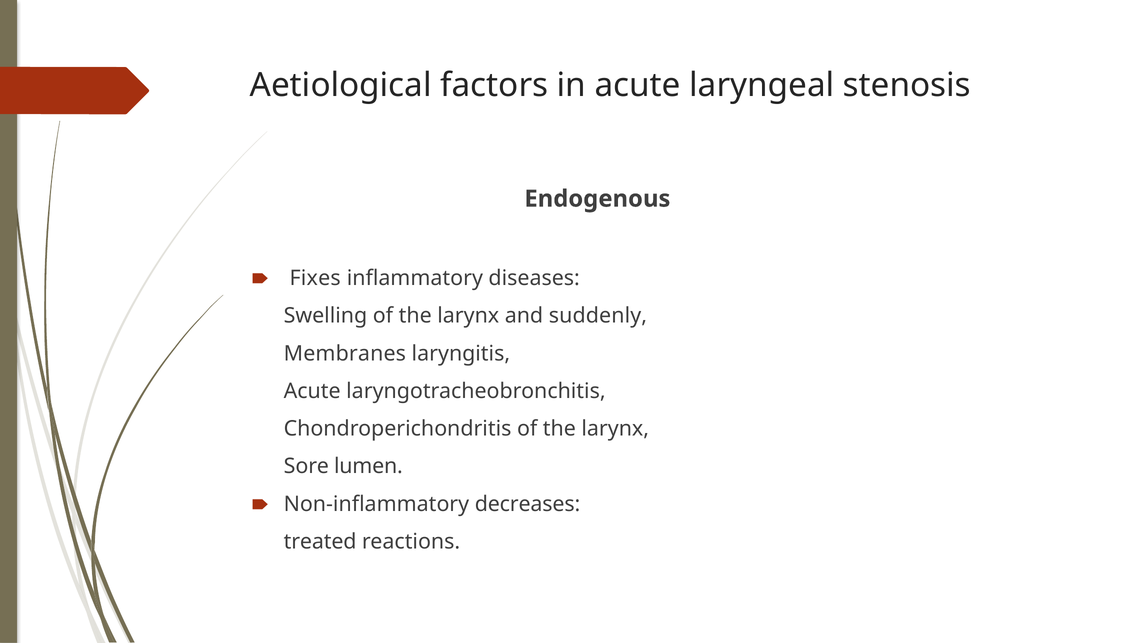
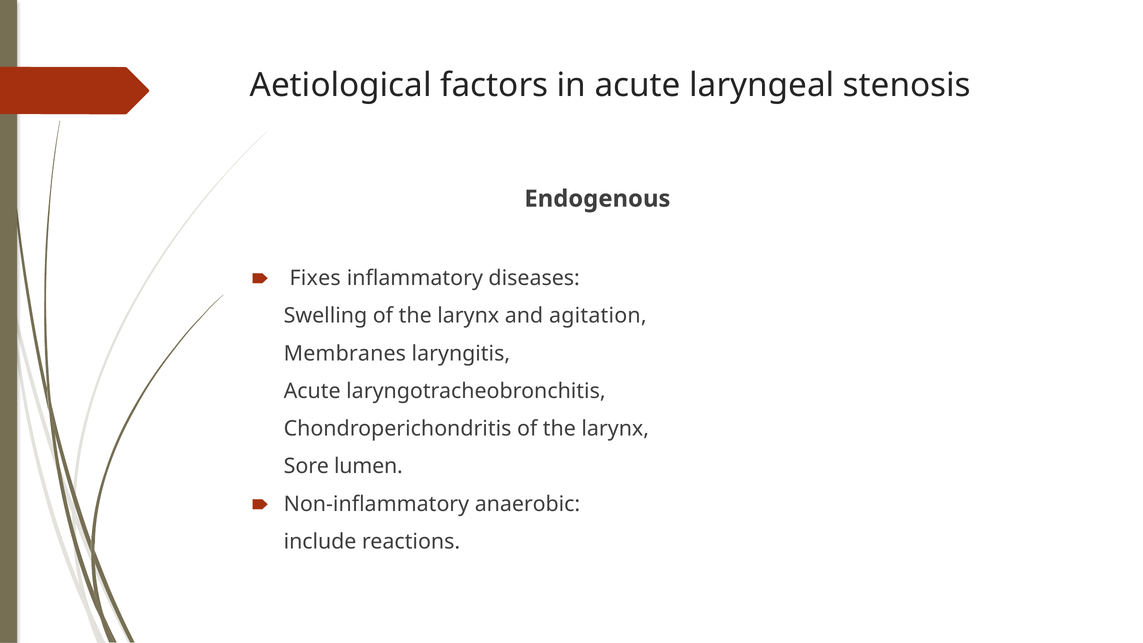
suddenly: suddenly -> agitation (598, 316)
decreases: decreases -> anaerobic (527, 504)
treated: treated -> include (320, 542)
